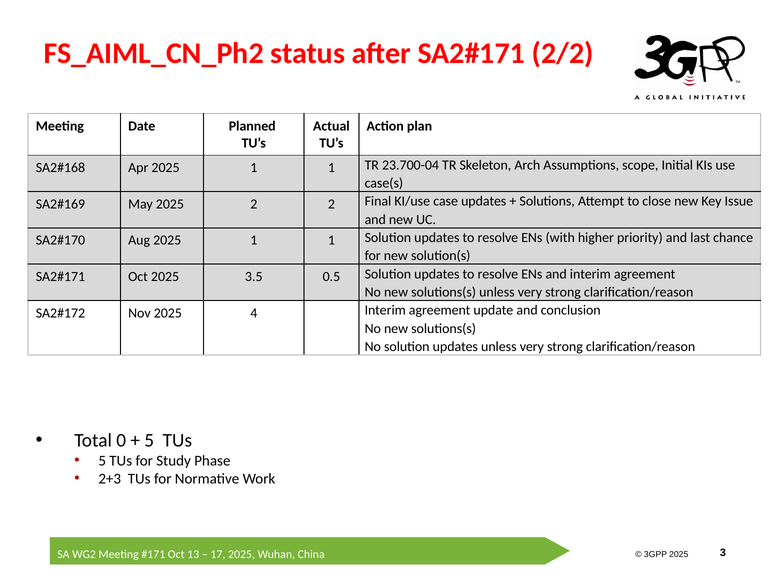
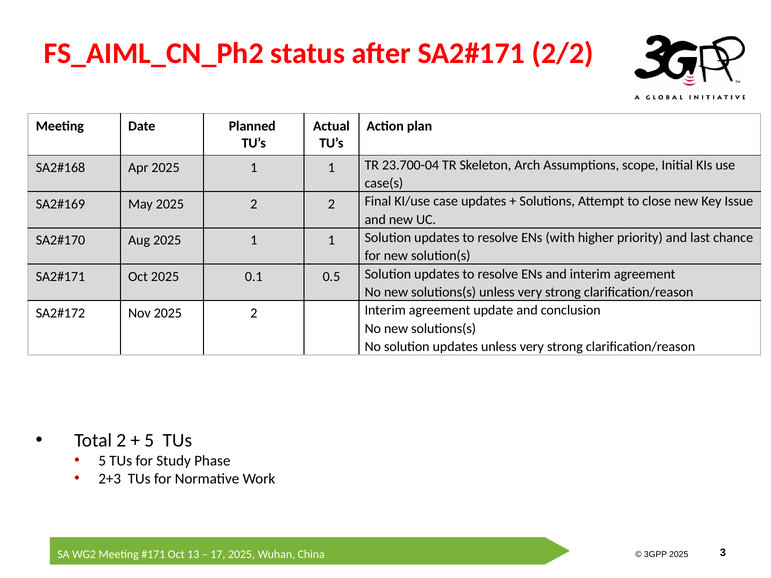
3.5: 3.5 -> 0.1 (254, 277)
Nov 2025 4: 4 -> 2 (254, 313)
Total 0: 0 -> 2 (121, 441)
